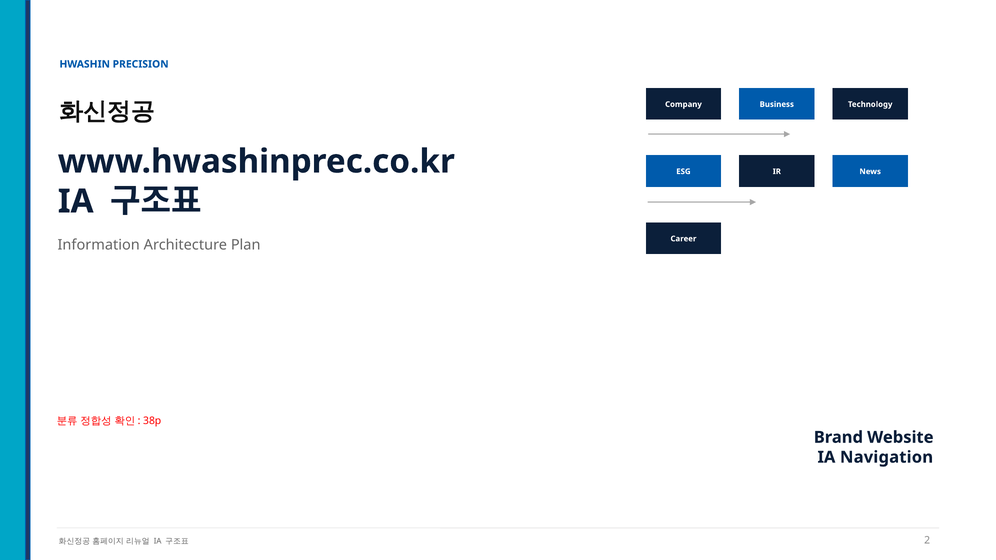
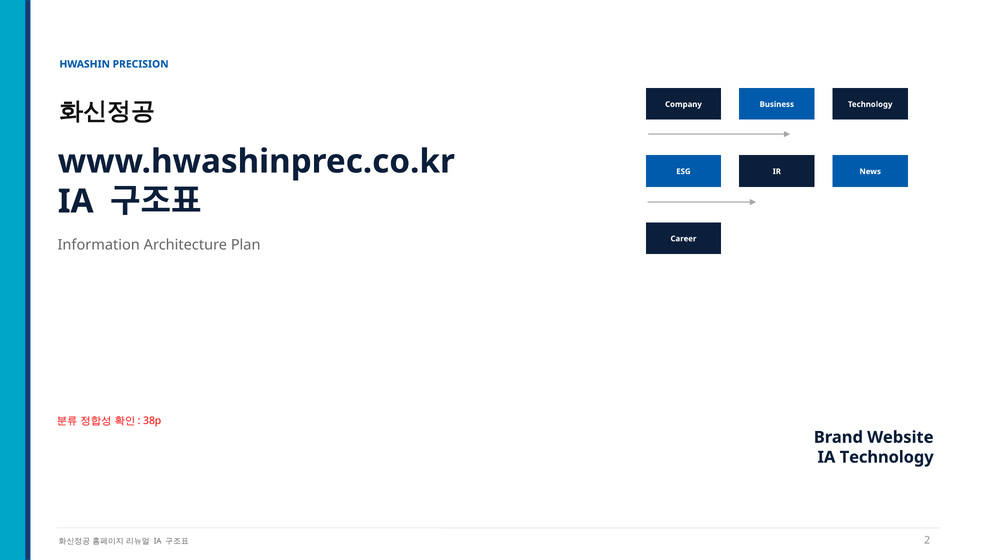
IA Navigation: Navigation -> Technology (887, 457)
